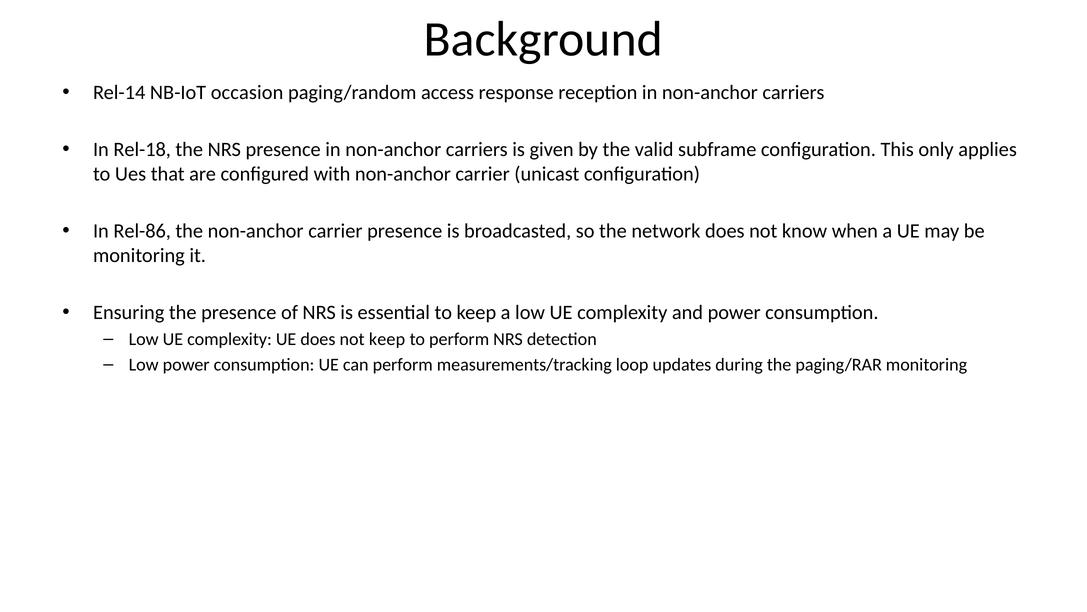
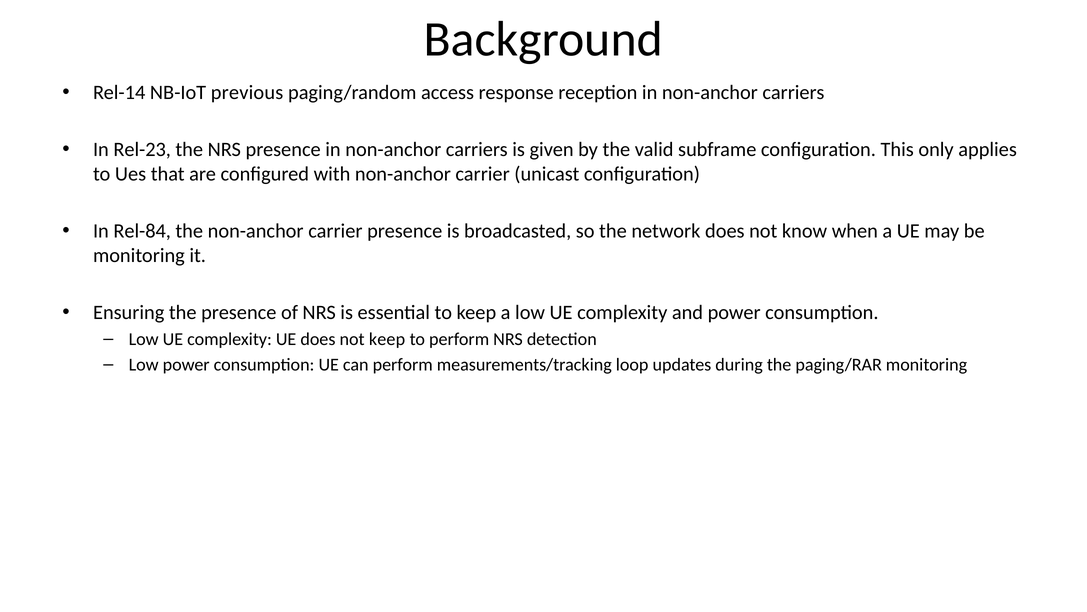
occasion: occasion -> previous (247, 92)
Rel-18: Rel-18 -> Rel-23 (142, 149)
Rel-86: Rel-86 -> Rel-84 (142, 231)
